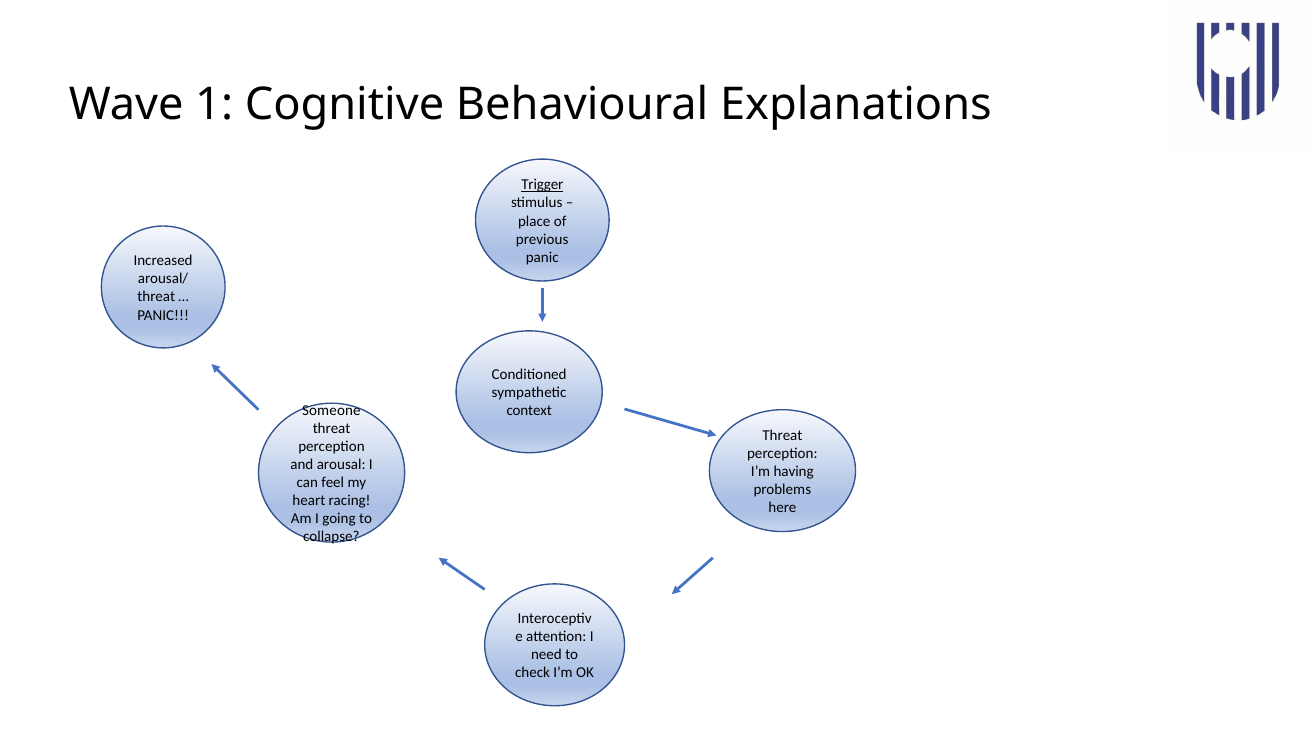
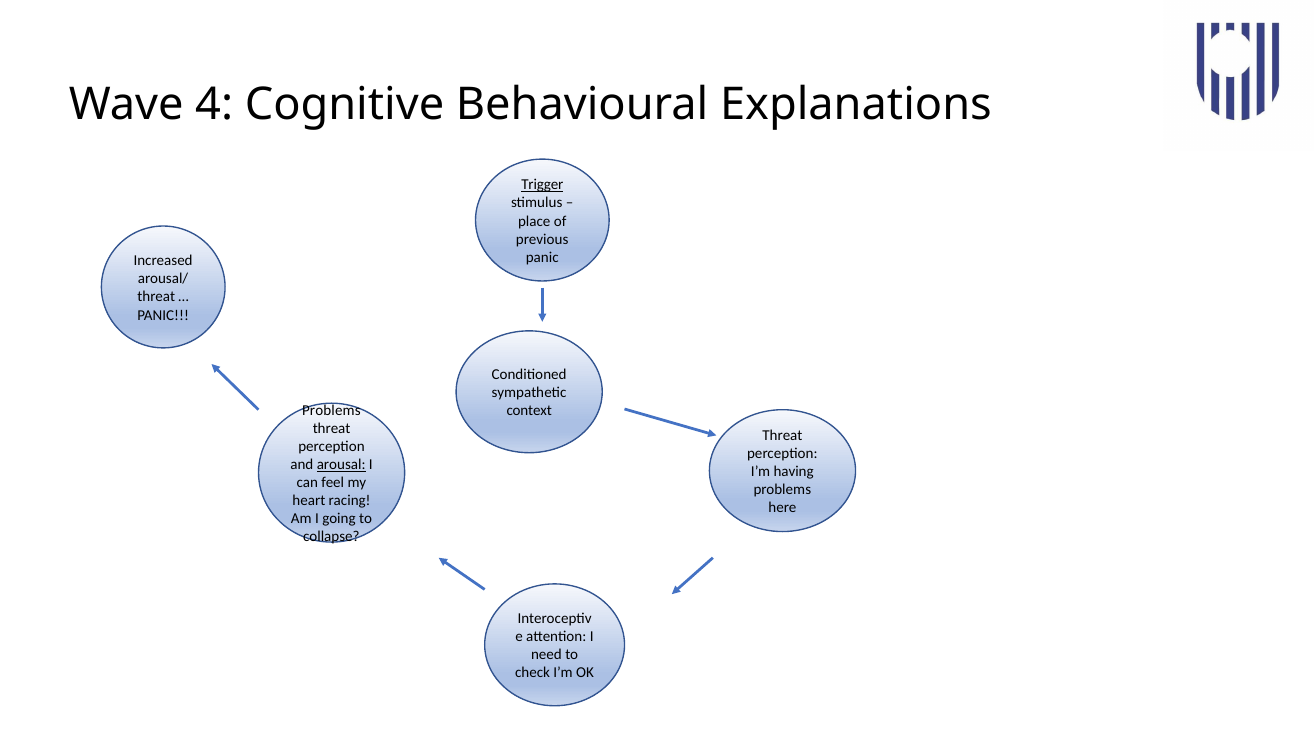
1: 1 -> 4 (214, 104)
Someone: Someone -> Problems (331, 410)
arousal underline: none -> present (341, 465)
